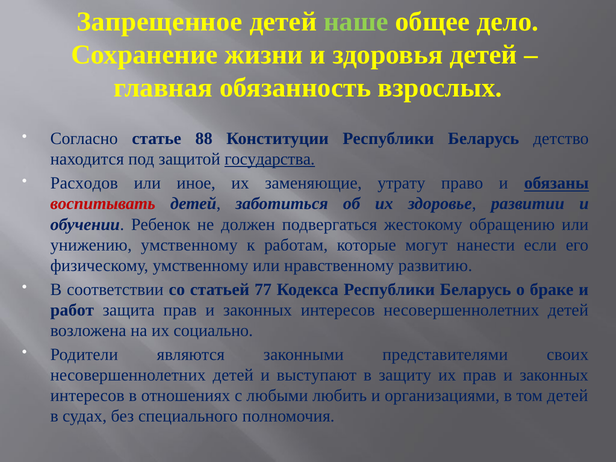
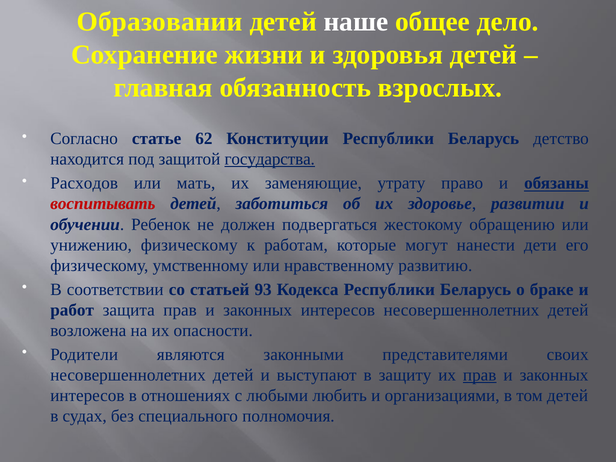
Запрещенное: Запрещенное -> Образовании (160, 22)
наше colour: light green -> white (356, 22)
88: 88 -> 62 (204, 139)
иное: иное -> мать (196, 183)
унижению умственному: умственному -> физическому (189, 245)
если: если -> дети (540, 245)
77: 77 -> 93 (263, 289)
социально: социально -> опасности (213, 331)
прав underline: none -> present (480, 375)
